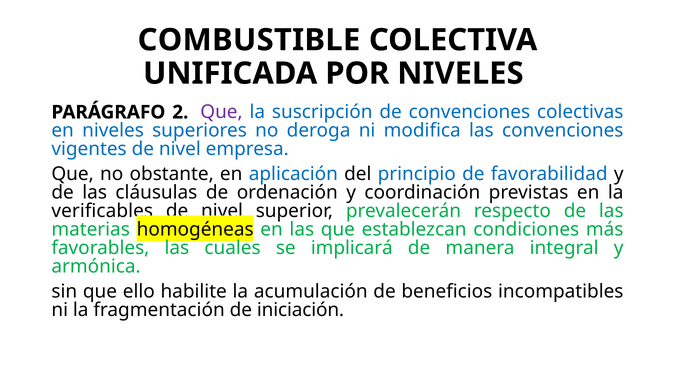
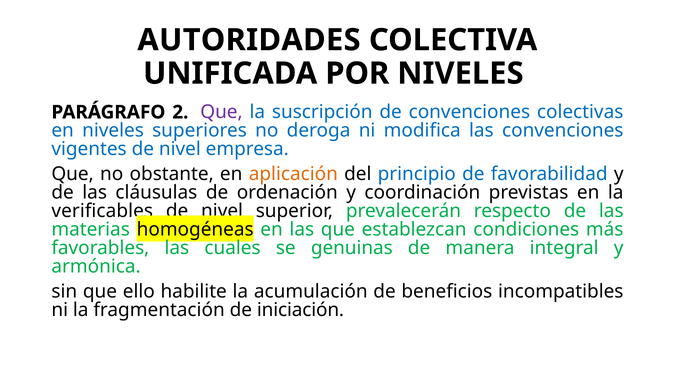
COMBUSTIBLE: COMBUSTIBLE -> AUTORIDADES (249, 40)
aplicación colour: blue -> orange (293, 174)
implicará: implicará -> genuinas (352, 248)
